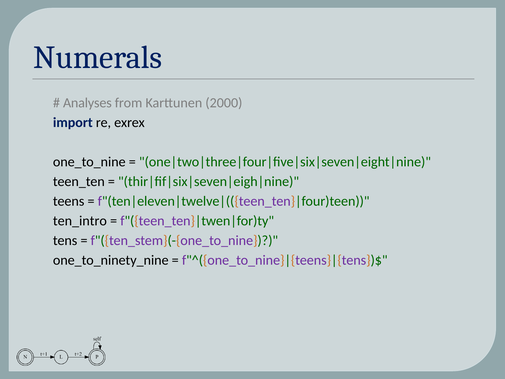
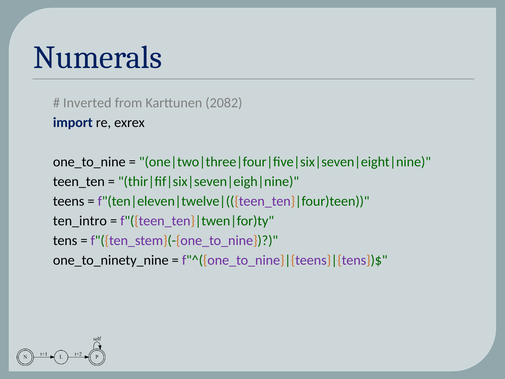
Analyses: Analyses -> Inverted (87, 103)
2000: 2000 -> 2082 (224, 103)
